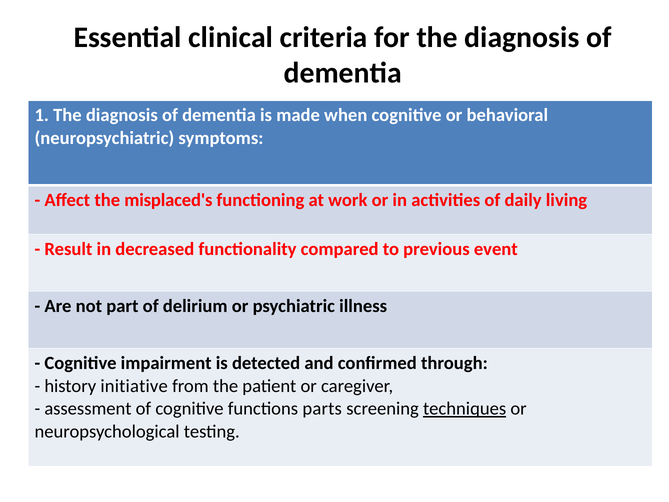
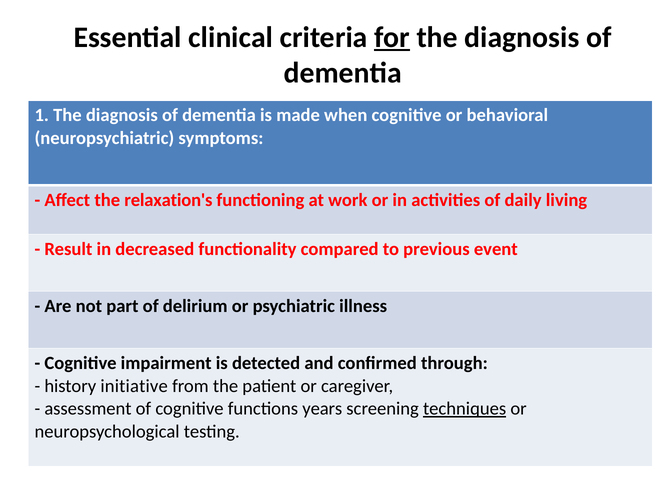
for underline: none -> present (392, 37)
misplaced's: misplaced's -> relaxation's (168, 200)
parts: parts -> years (322, 409)
